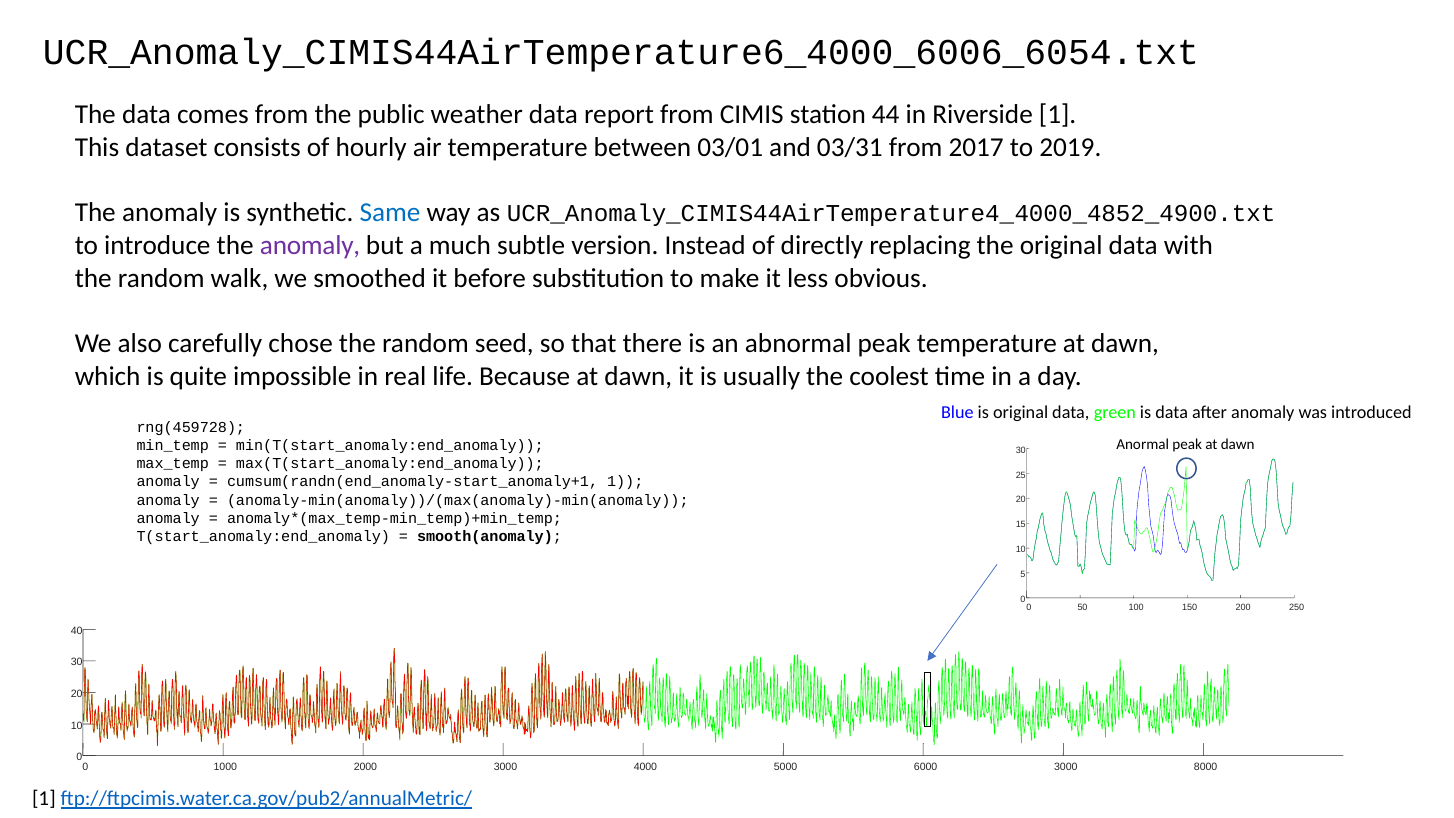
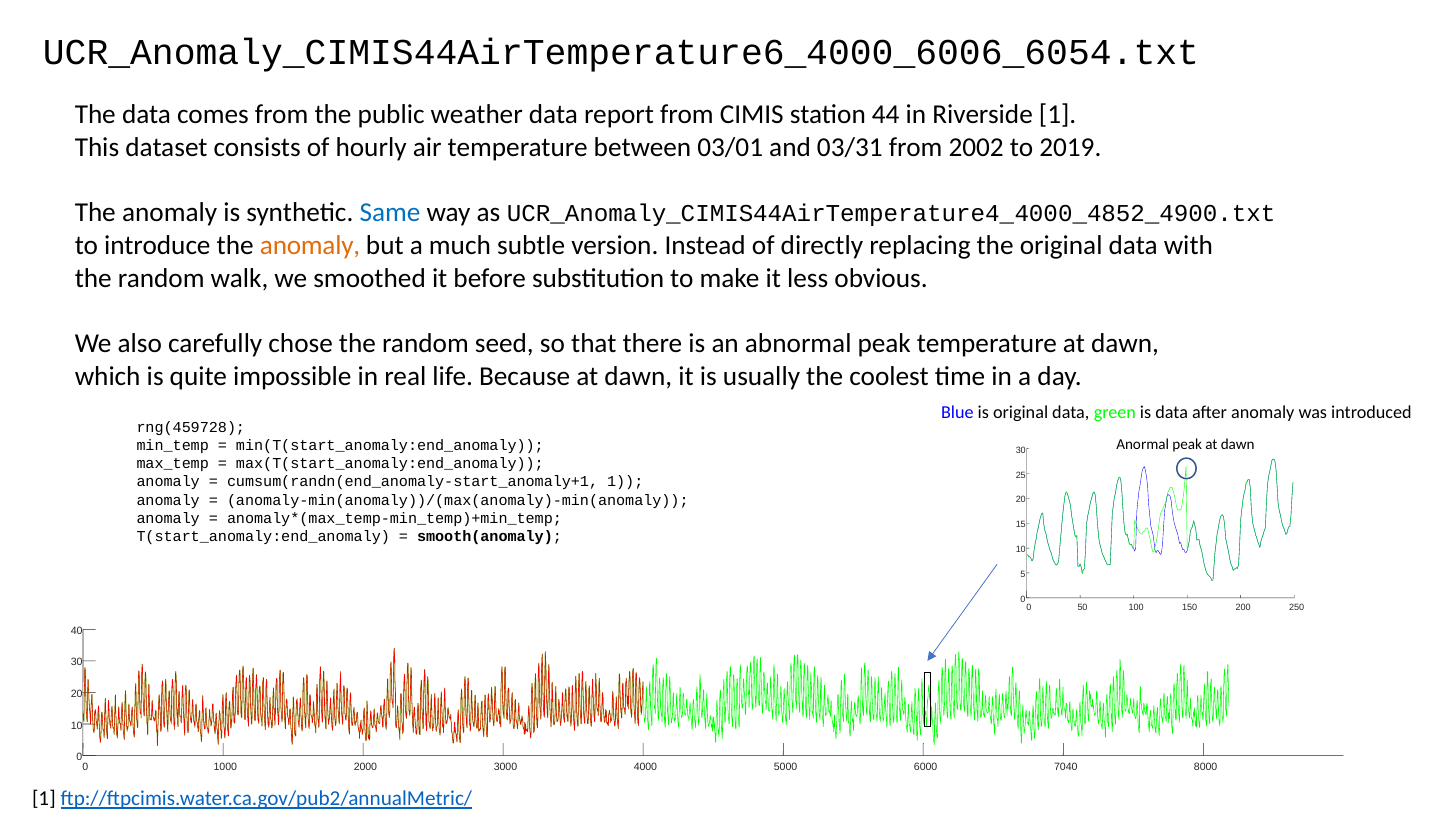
2017: 2017 -> 2002 (976, 148)
anomaly colour: purple -> orange (310, 246)
6000 3000: 3000 -> 7040 (1066, 767)
